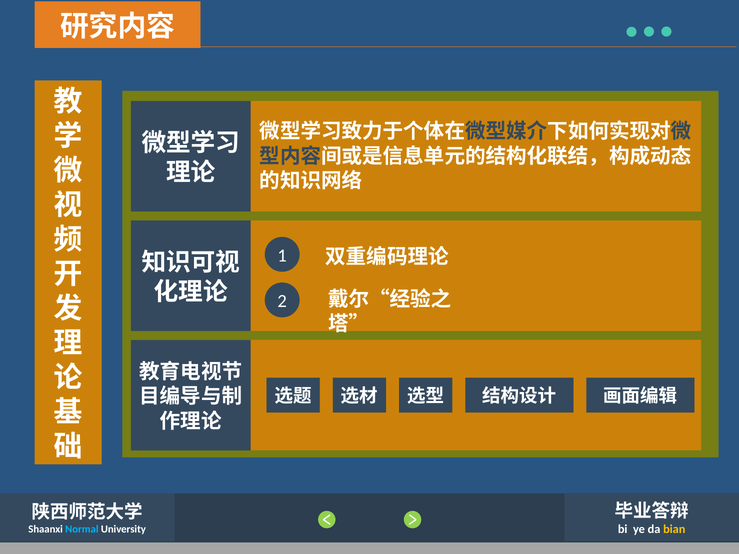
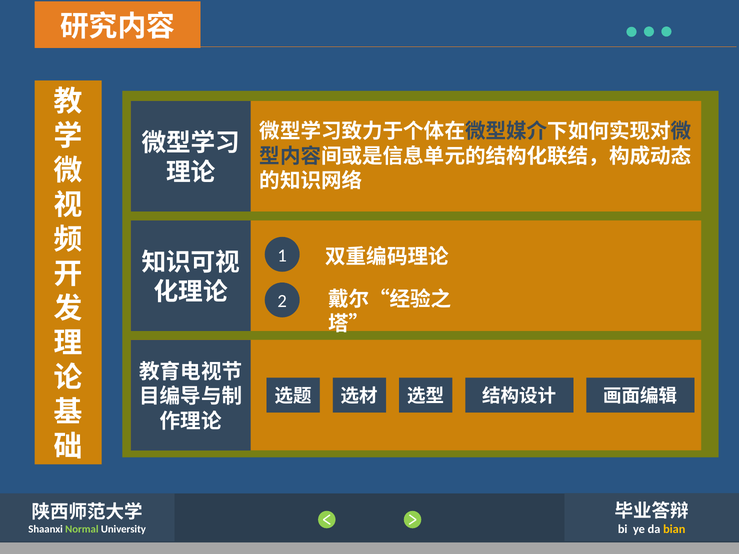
Normal colour: light blue -> light green (82, 529)
